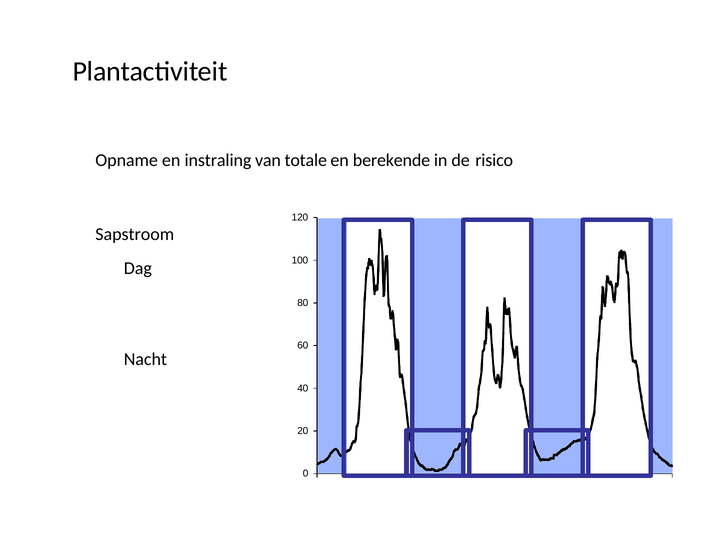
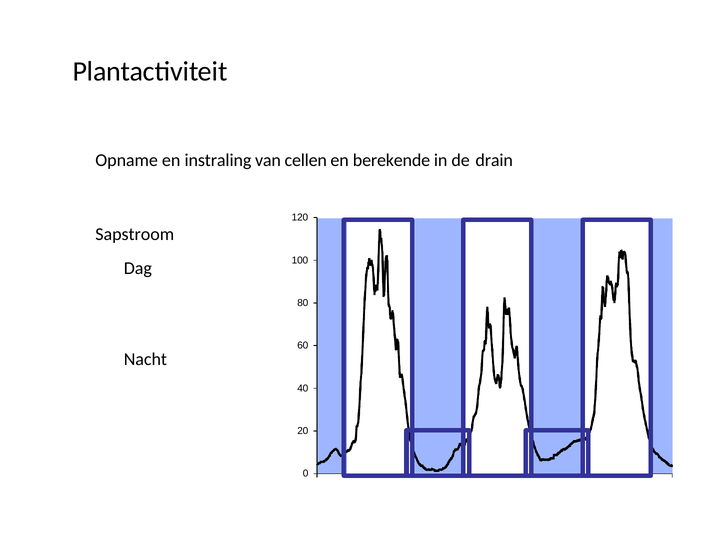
totale: totale -> cellen (306, 160)
risico: risico -> drain (494, 160)
